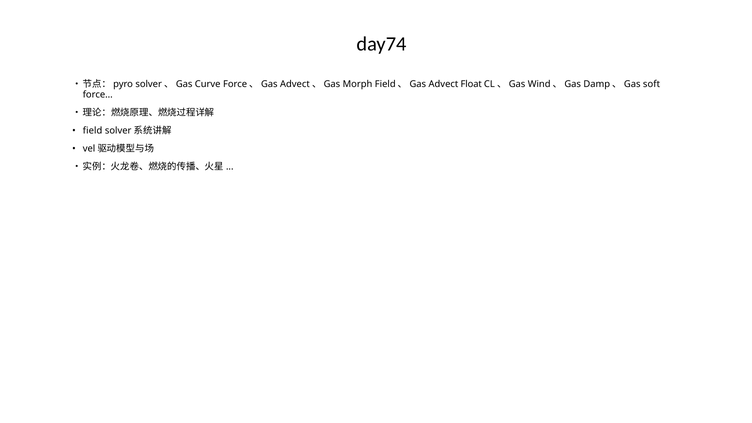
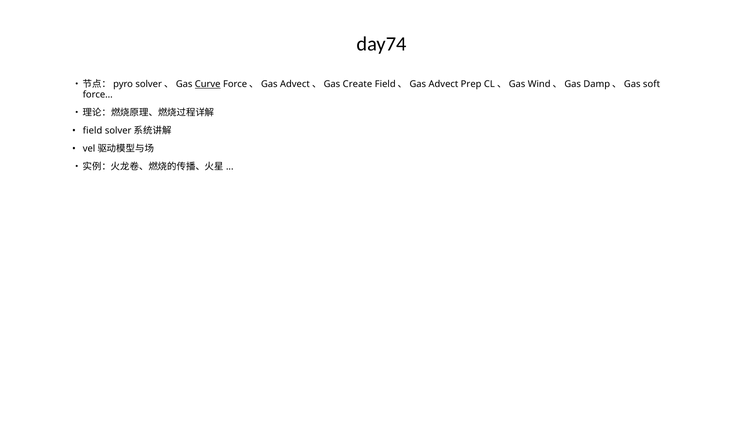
Curve underline: none -> present (208, 84)
Morph: Morph -> Create (358, 84)
Float: Float -> Prep (471, 84)
